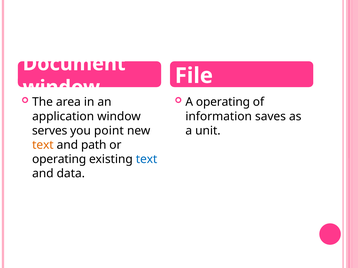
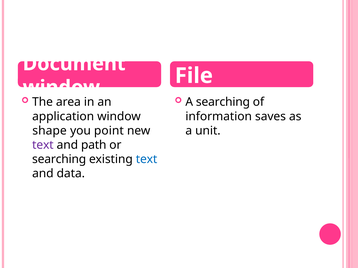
A operating: operating -> searching (223, 102)
serves: serves -> shape (50, 131)
text colour: orange -> purple (43, 145)
operating: operating -> searching (59, 160)
